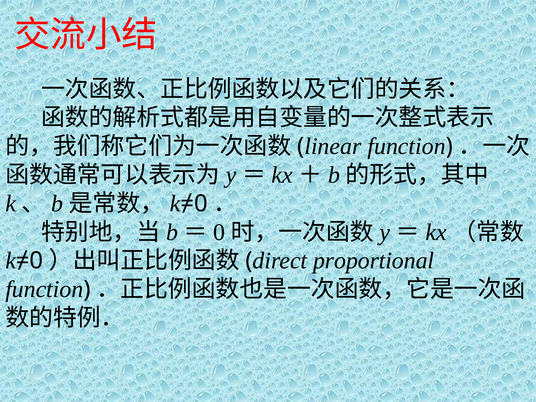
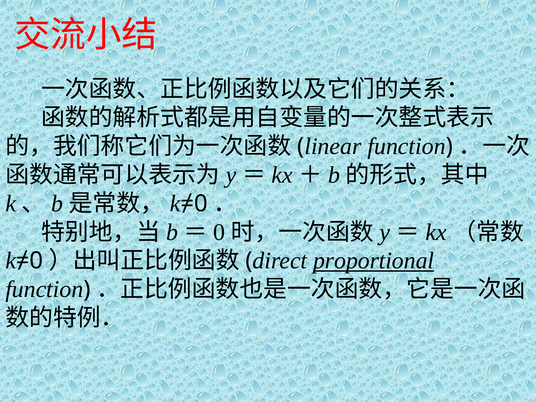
proportional underline: none -> present (374, 261)
